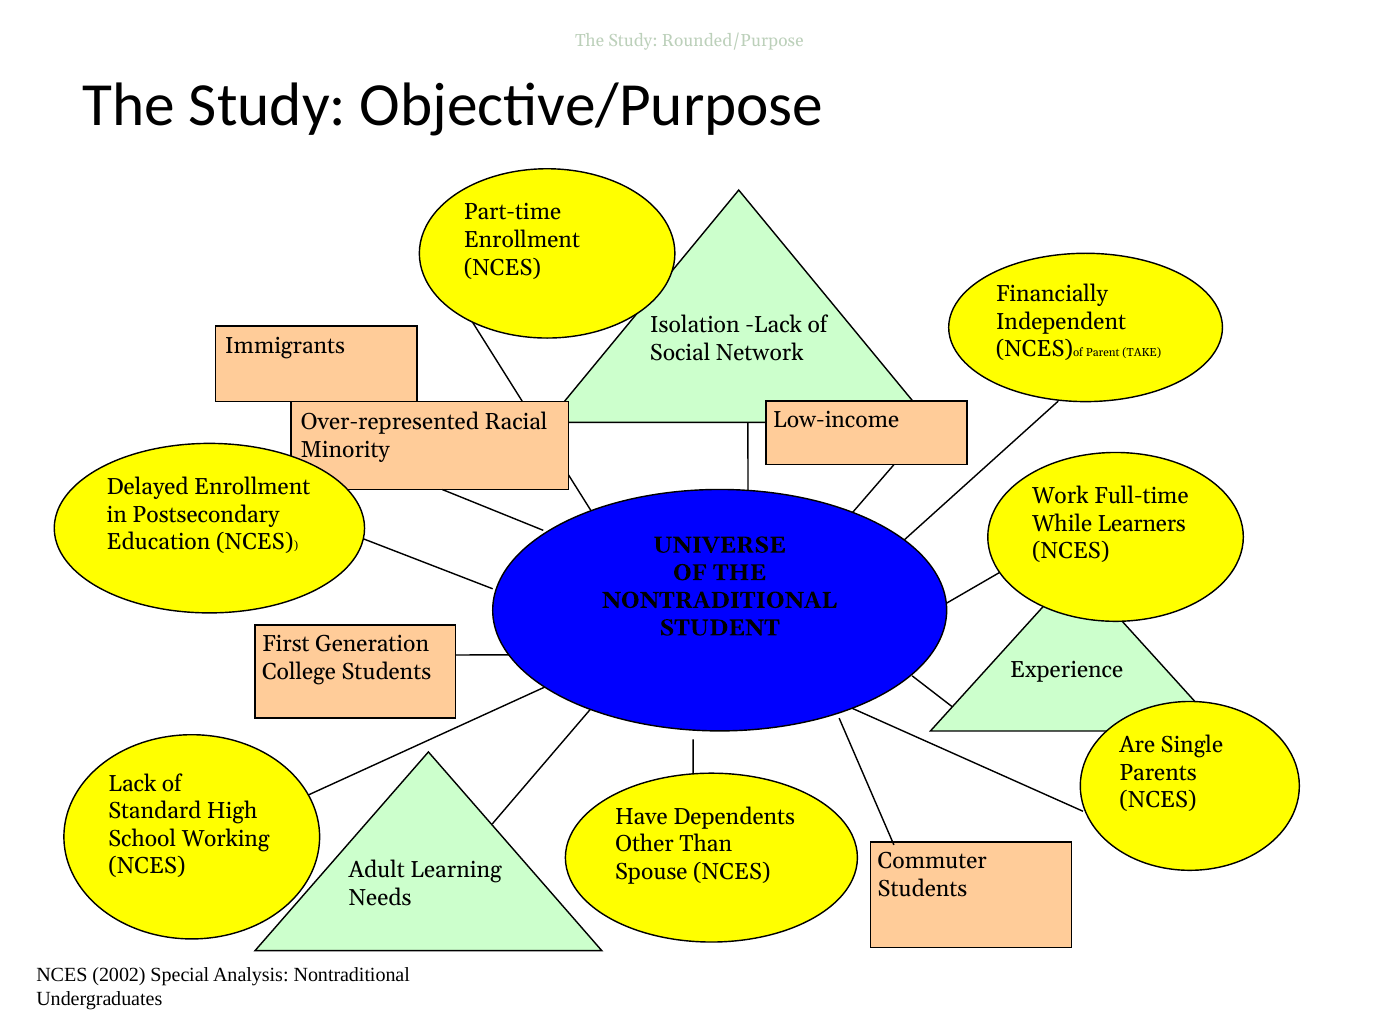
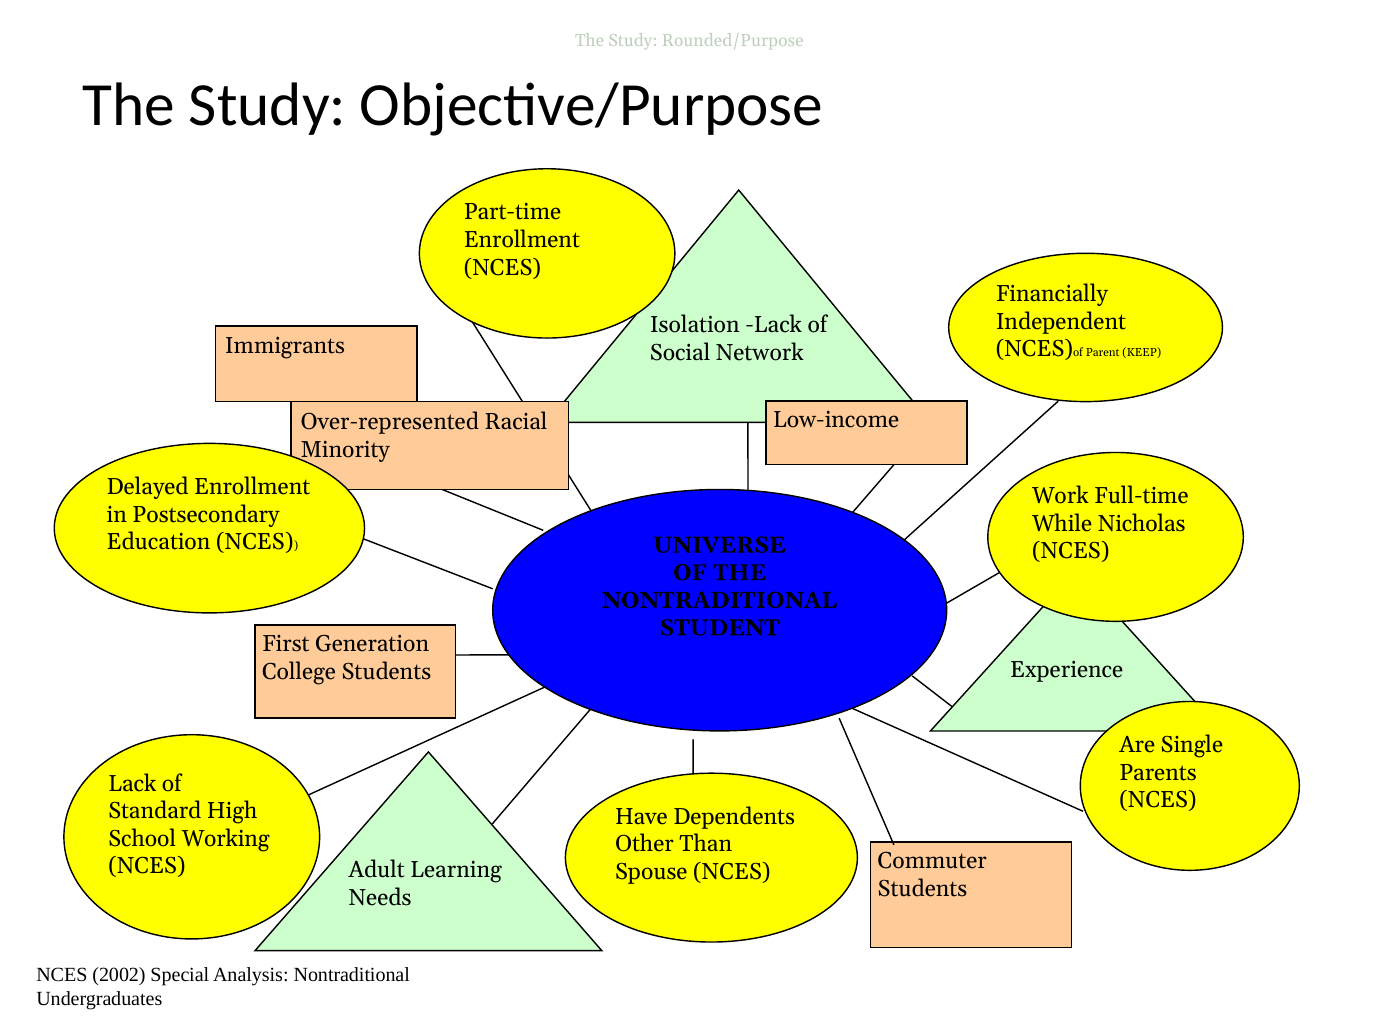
TAKE: TAKE -> KEEP (1142, 353)
Learners: Learners -> Nicholas (1142, 523)
